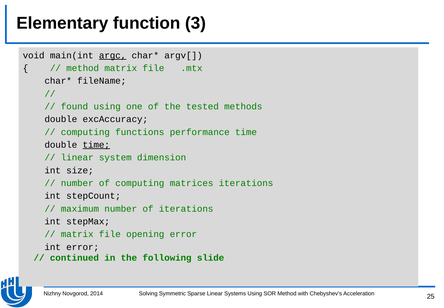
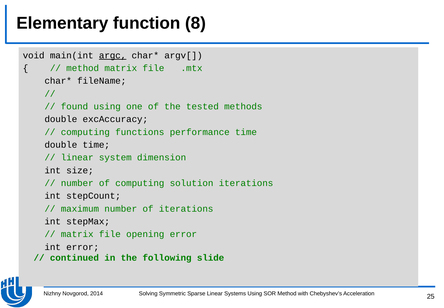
3: 3 -> 8 (195, 23)
time underline: present -> none (96, 145)
matrices: matrices -> solution (192, 183)
